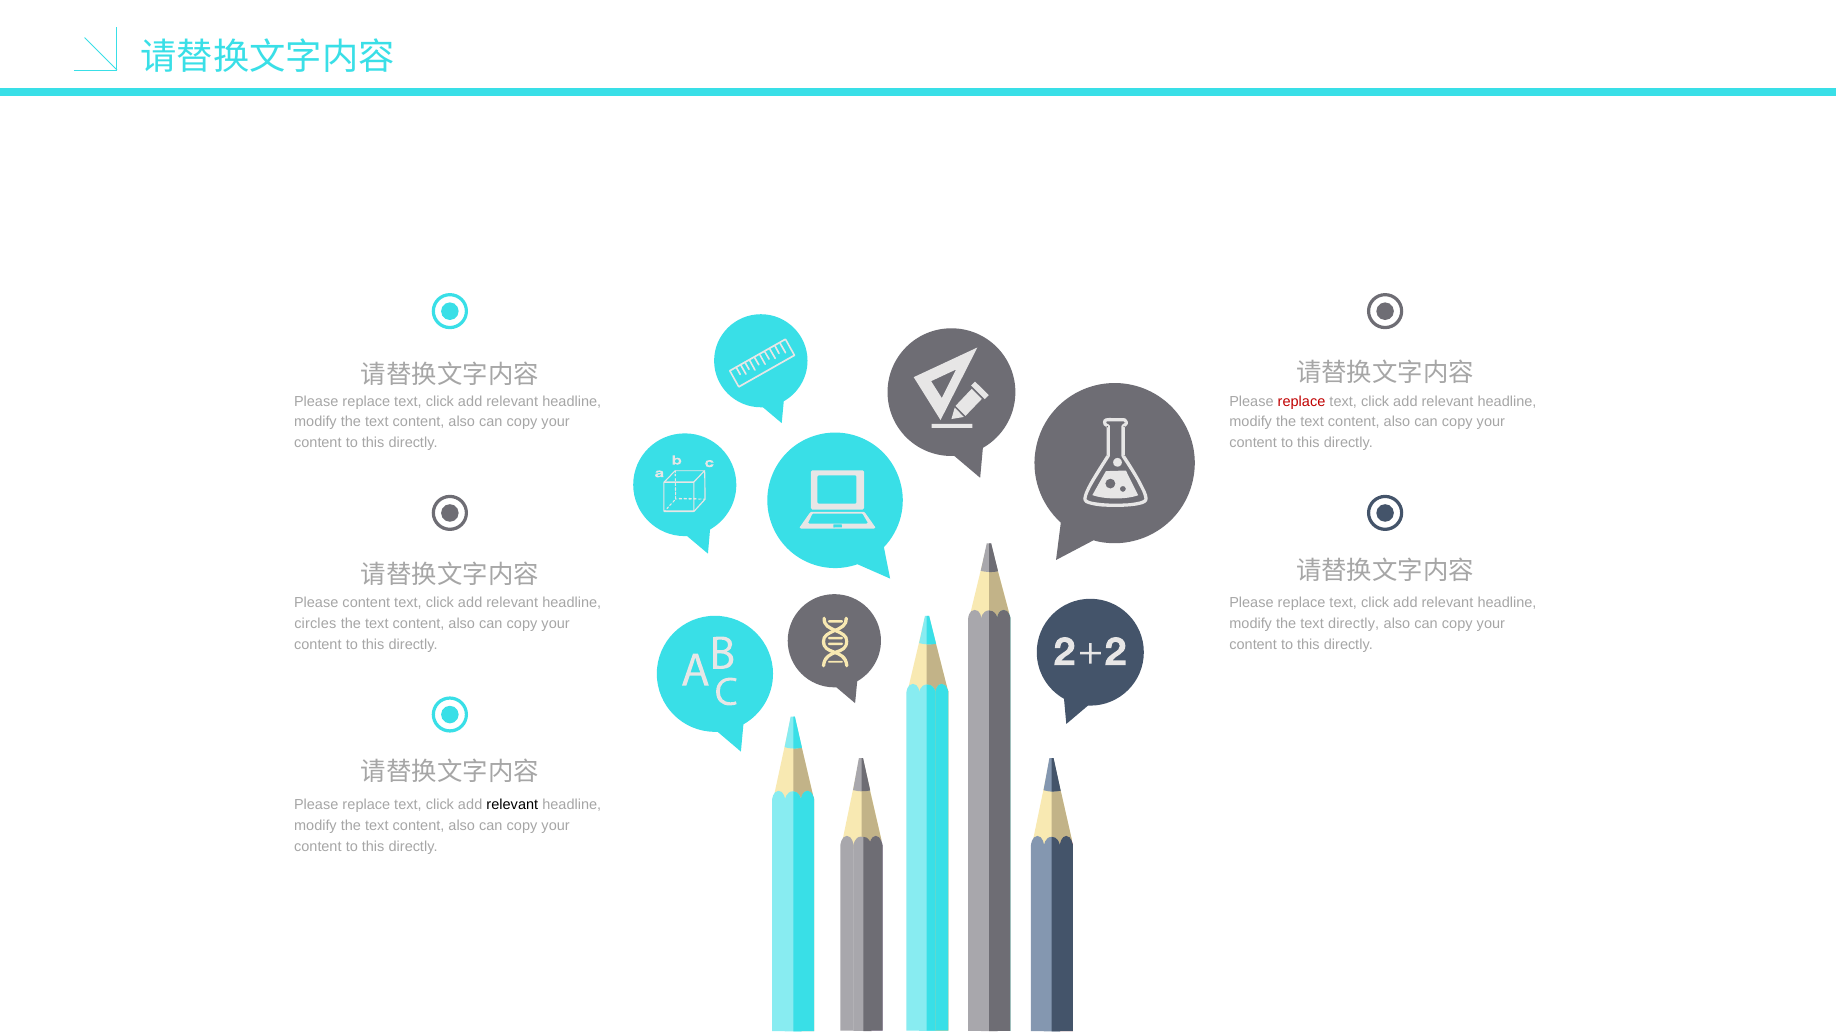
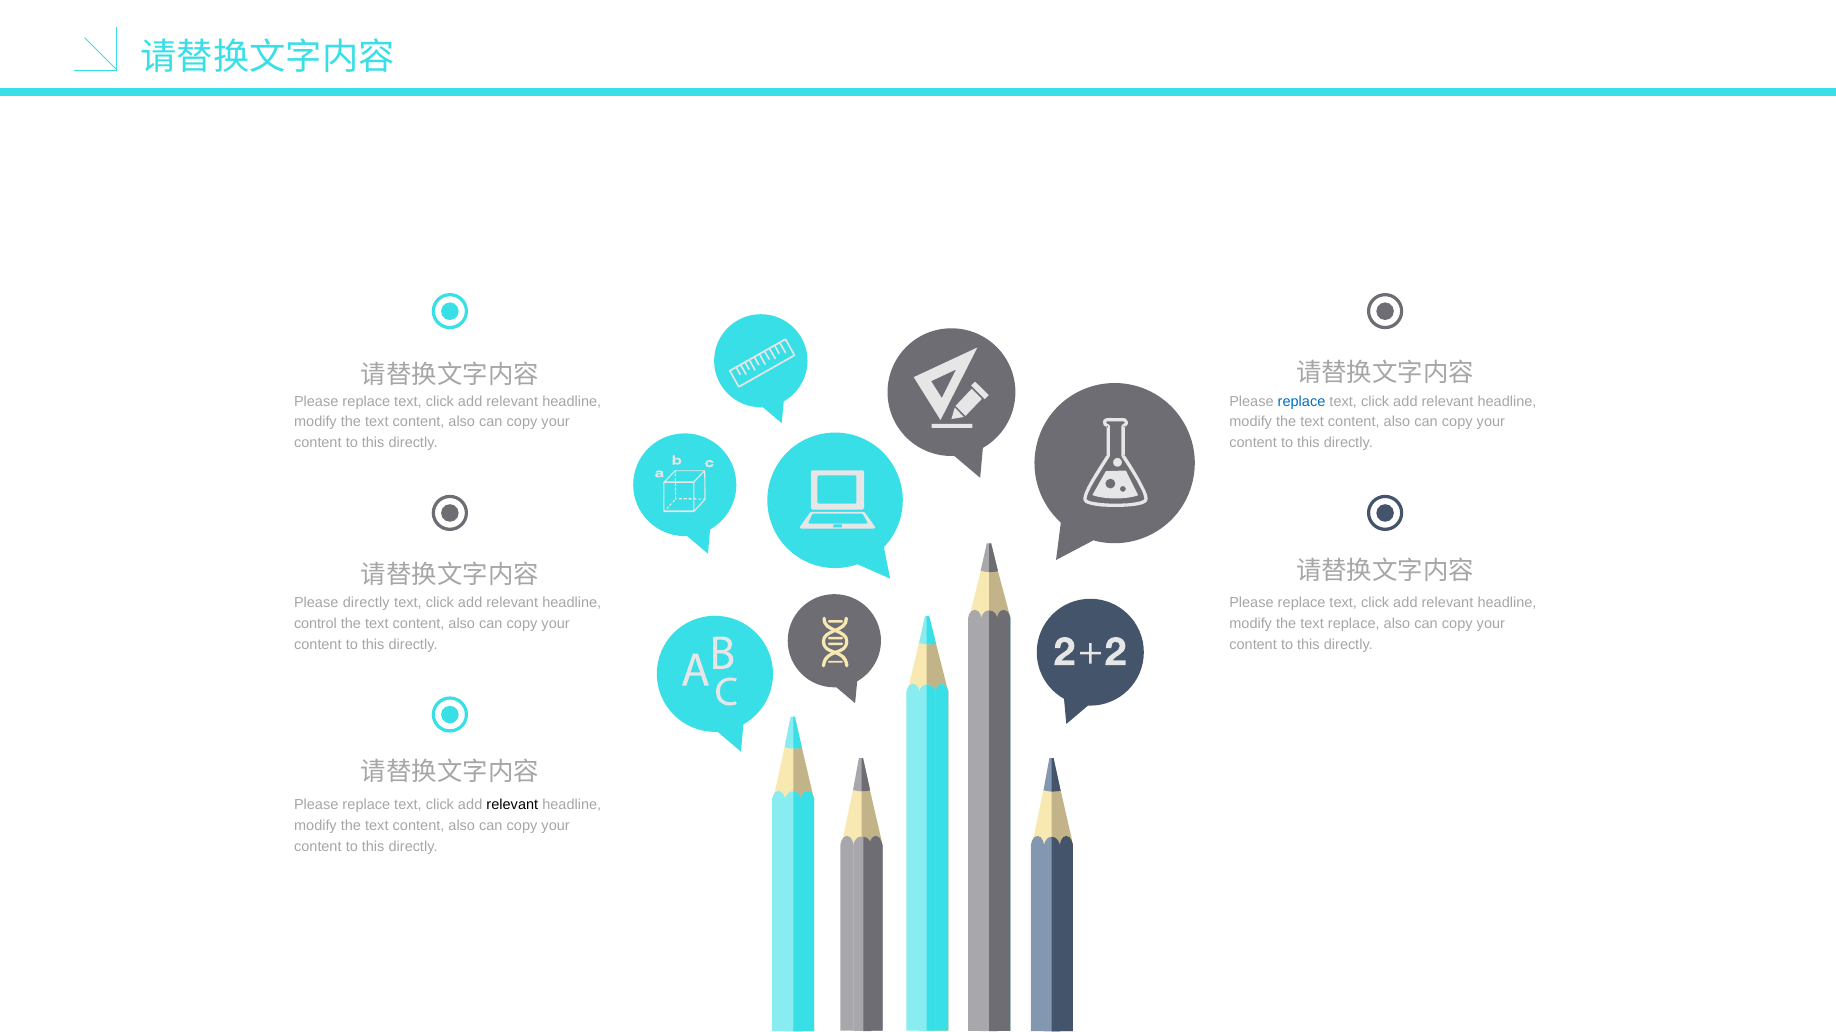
replace colour: red -> blue (1302, 402)
Please content: content -> directly (366, 604)
circles: circles -> control (315, 624)
text directly: directly -> replace (1354, 624)
